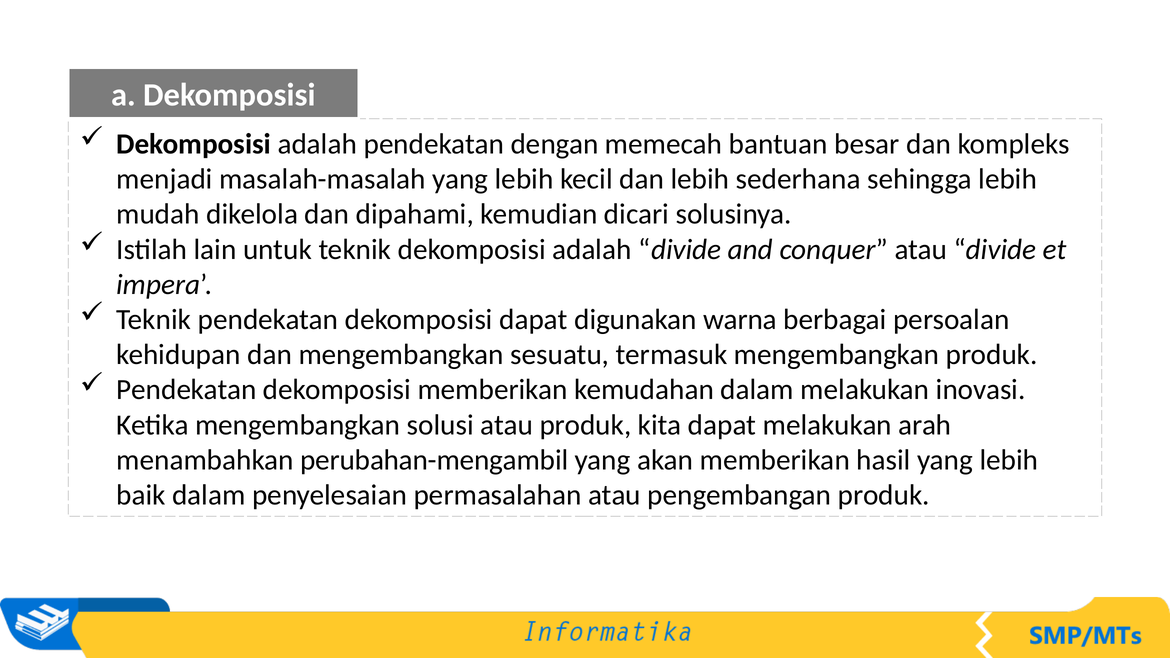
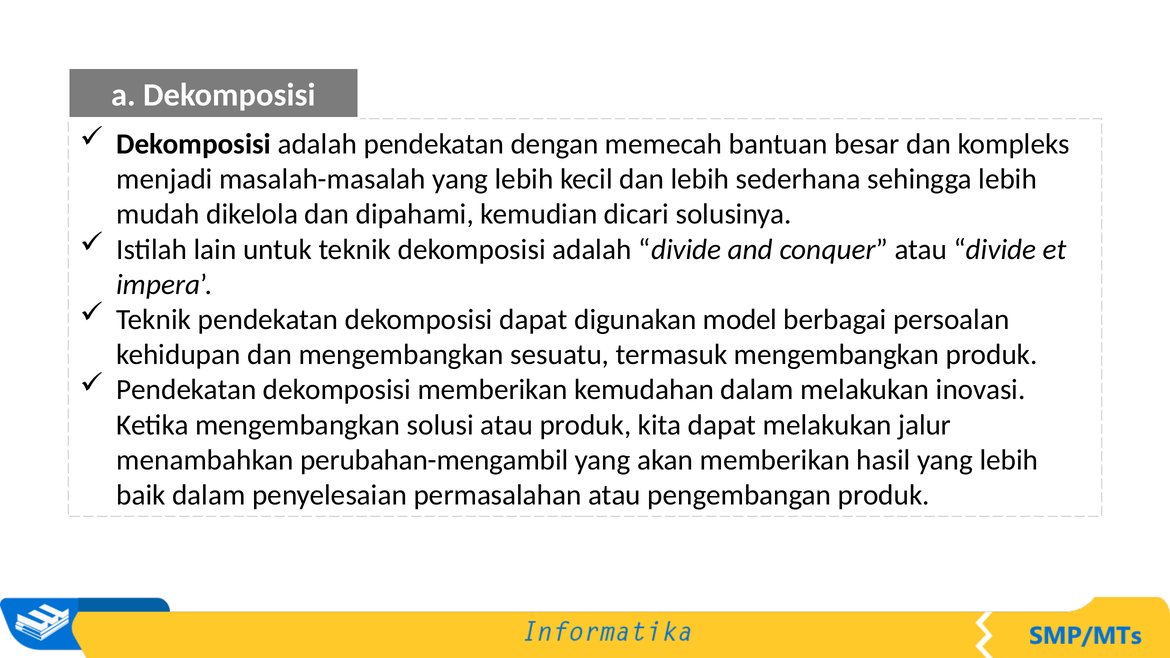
warna: warna -> model (740, 320)
arah: arah -> jalur (925, 425)
